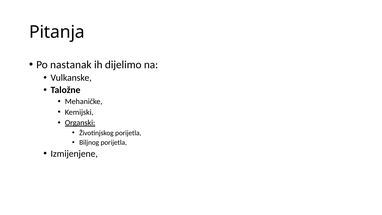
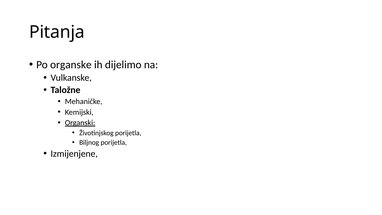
nastanak: nastanak -> organske (71, 65)
